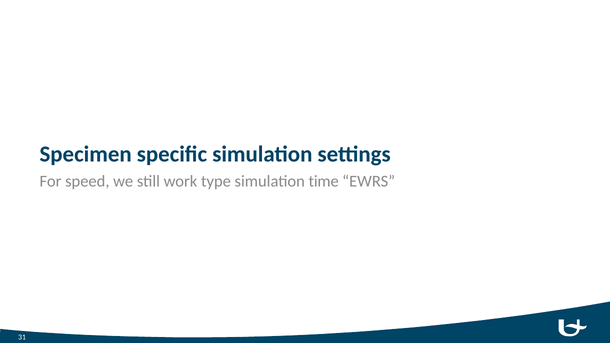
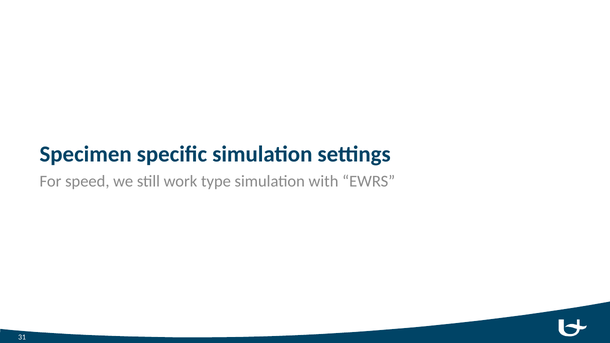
time: time -> with (324, 181)
